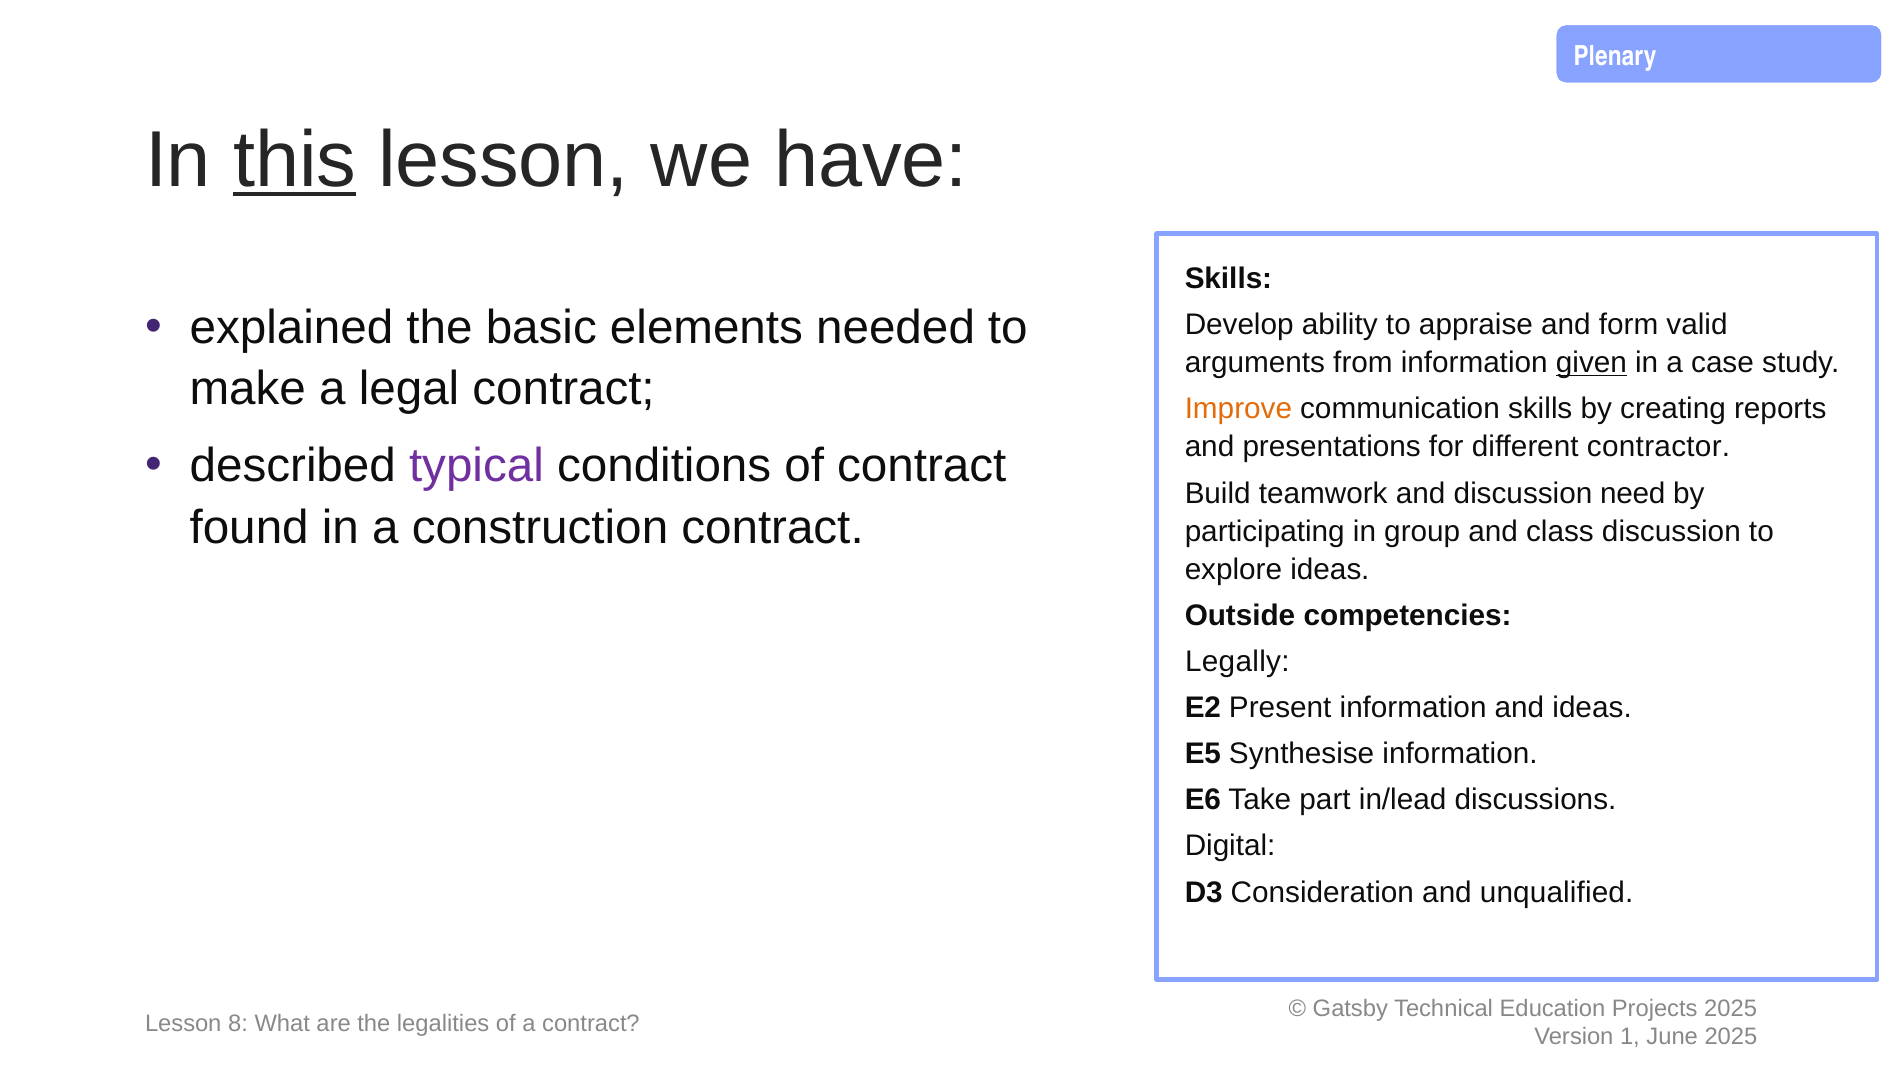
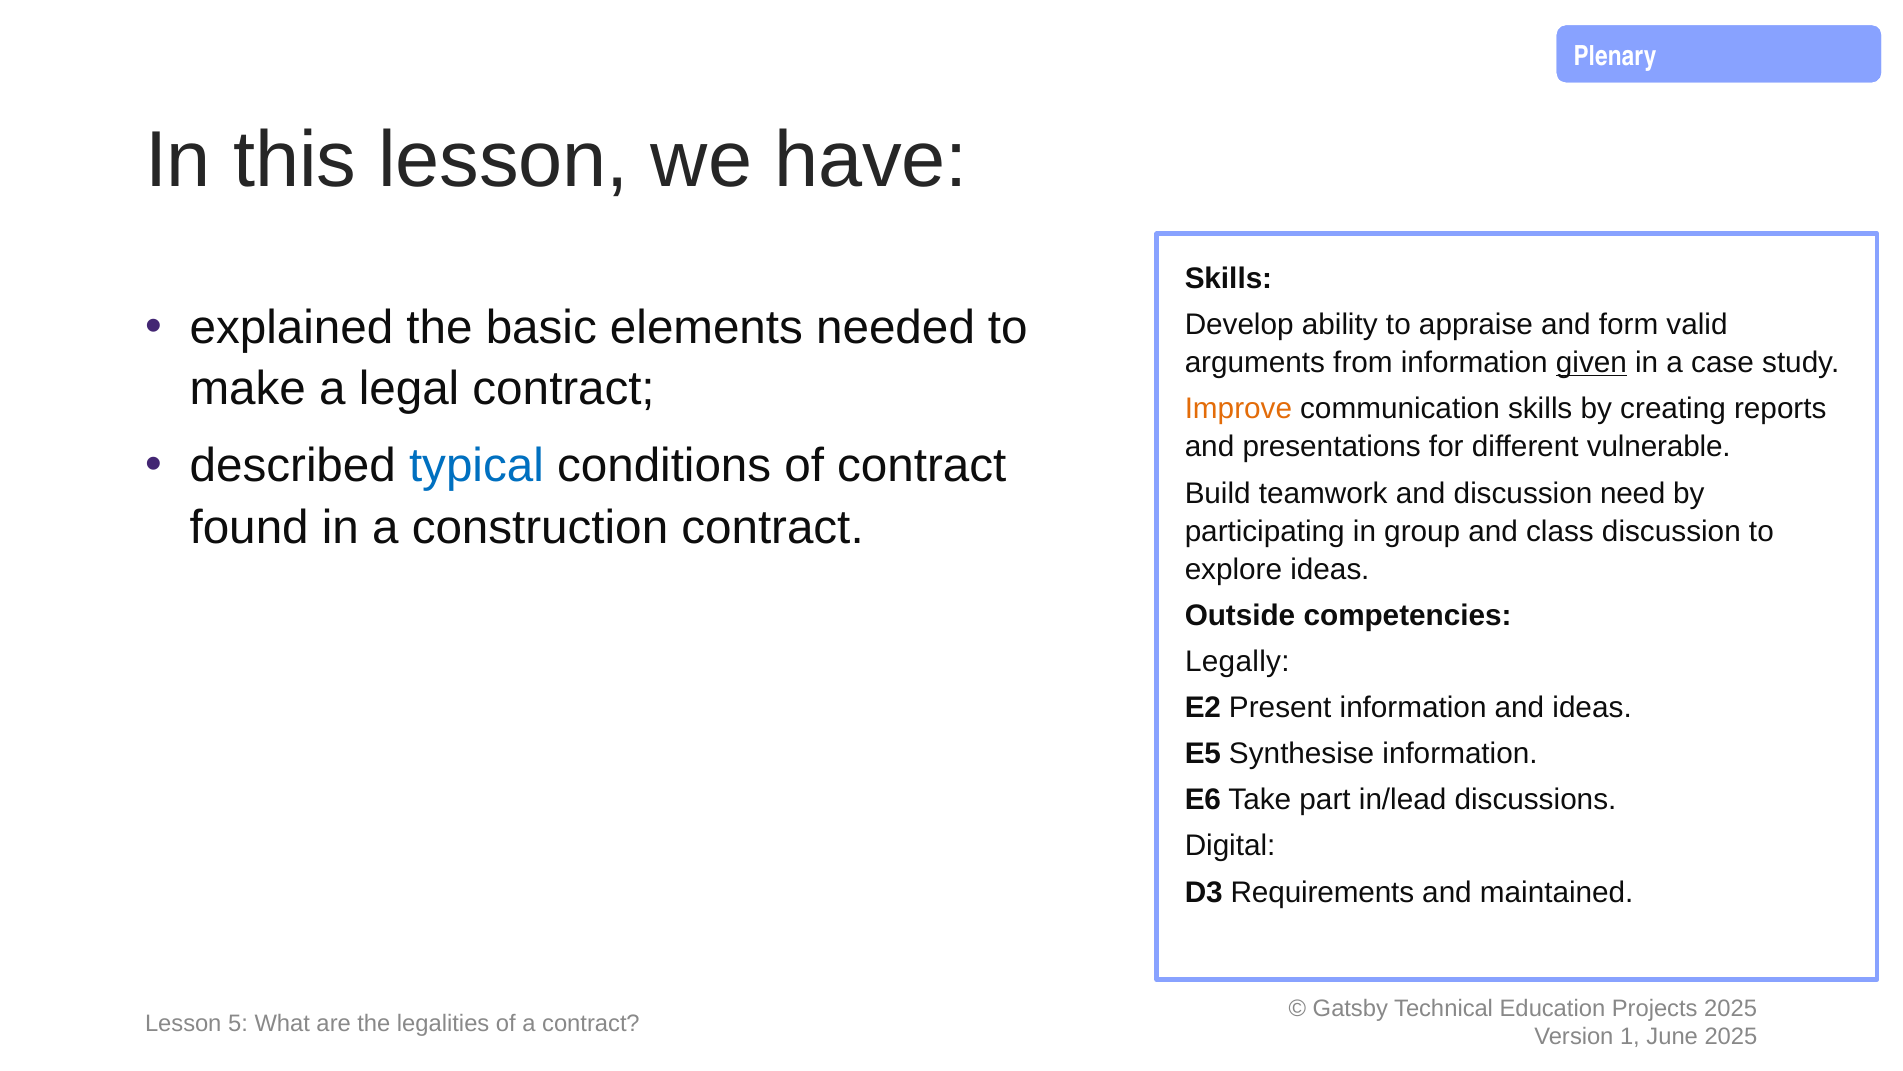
this underline: present -> none (295, 160)
contractor: contractor -> vulnerable (1659, 447)
typical colour: purple -> blue (476, 466)
Consideration: Consideration -> Requirements (1322, 892)
unqualified: unqualified -> maintained (1557, 892)
8: 8 -> 5 (238, 1023)
